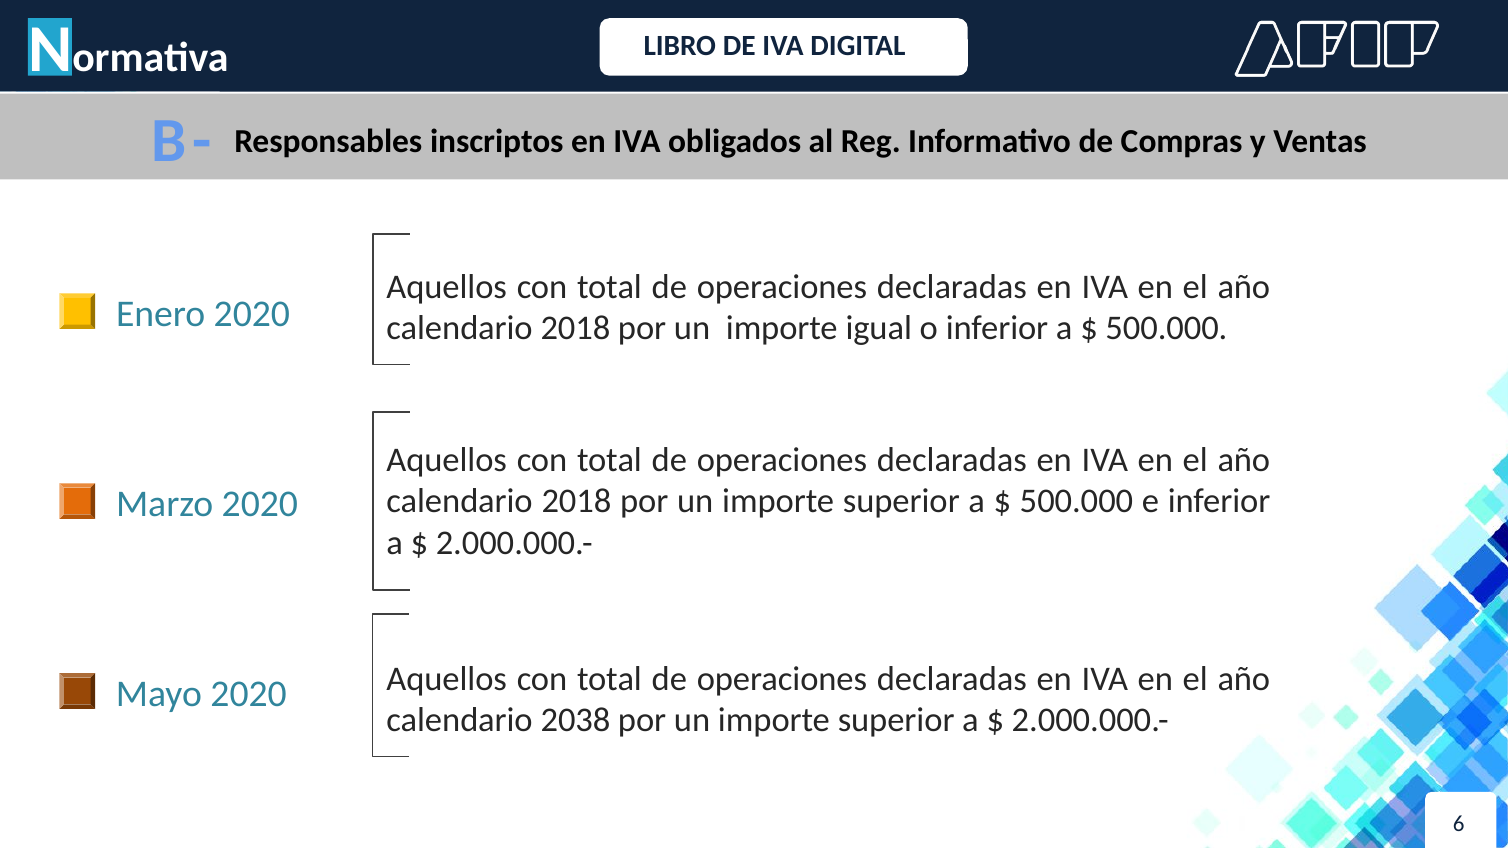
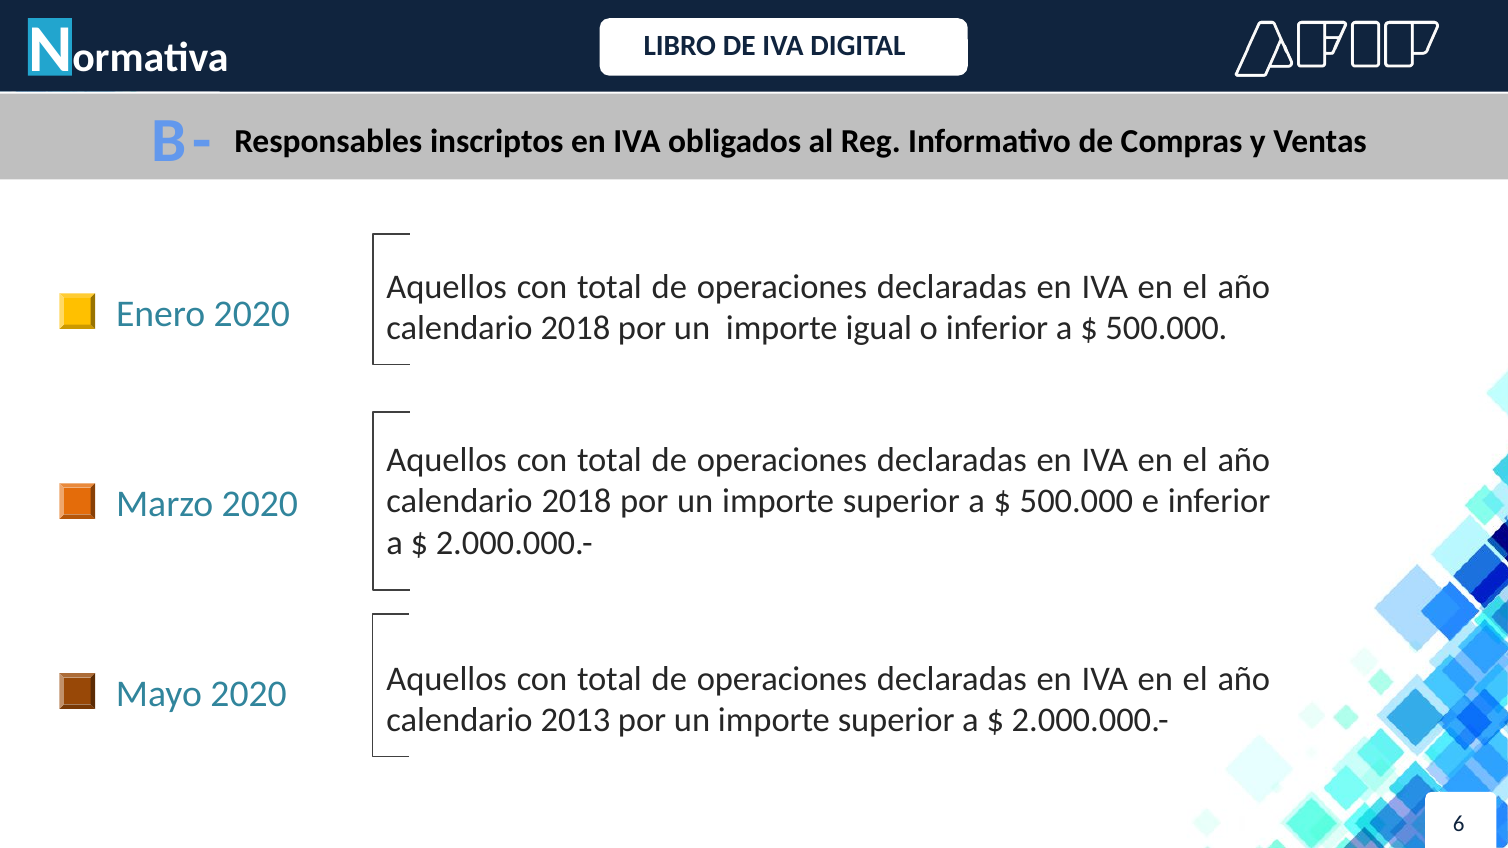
2038: 2038 -> 2013 (575, 720)
